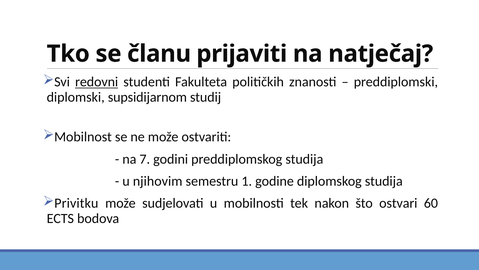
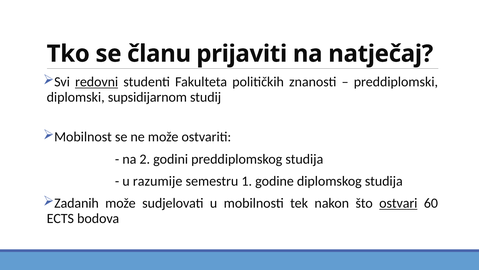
7: 7 -> 2 (145, 159)
njihovim: njihovim -> razumije (158, 181)
Privitku: Privitku -> Zadanih (76, 203)
ostvari underline: none -> present (398, 203)
